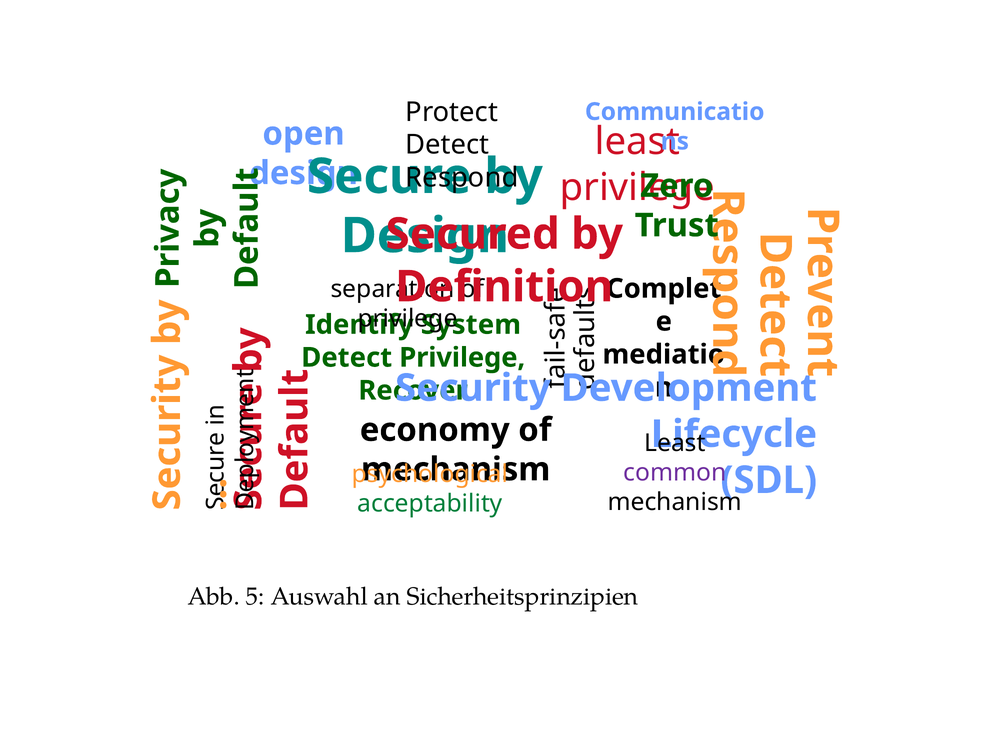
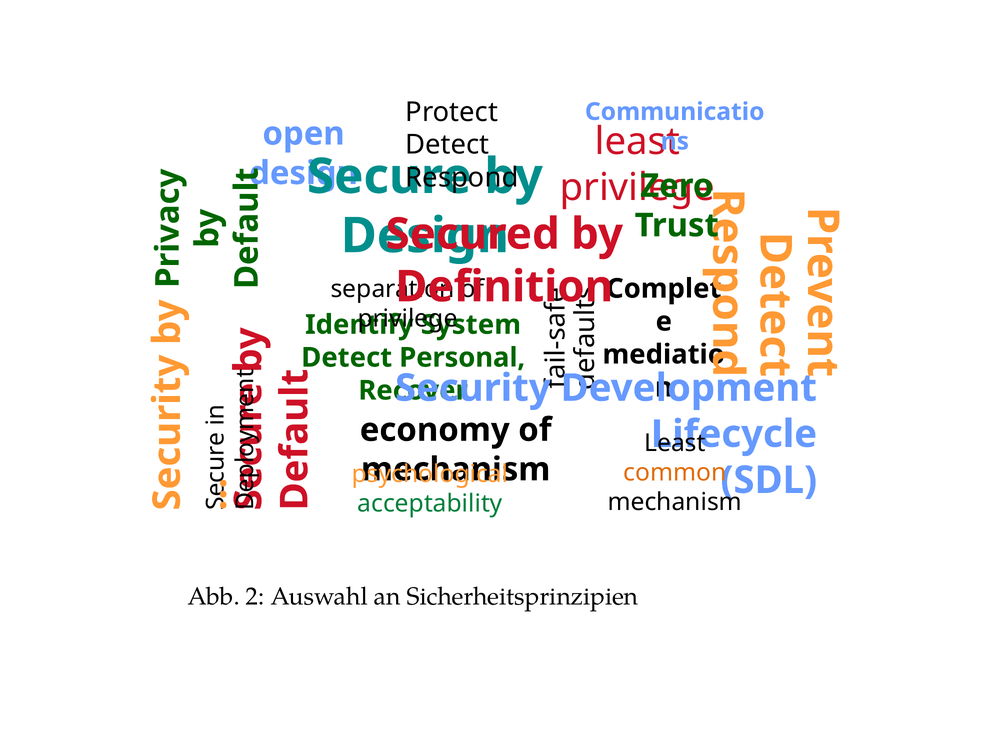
Privilege: Privilege -> Personal (462, 358)
common colour: purple -> orange (675, 473)
5: 5 -> 2 (255, 597)
